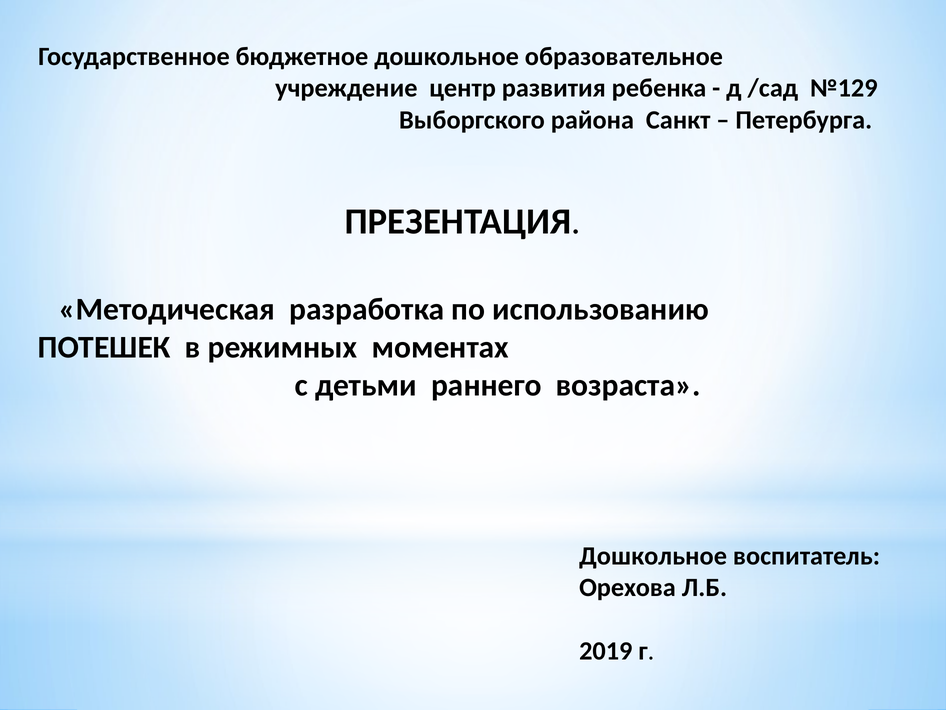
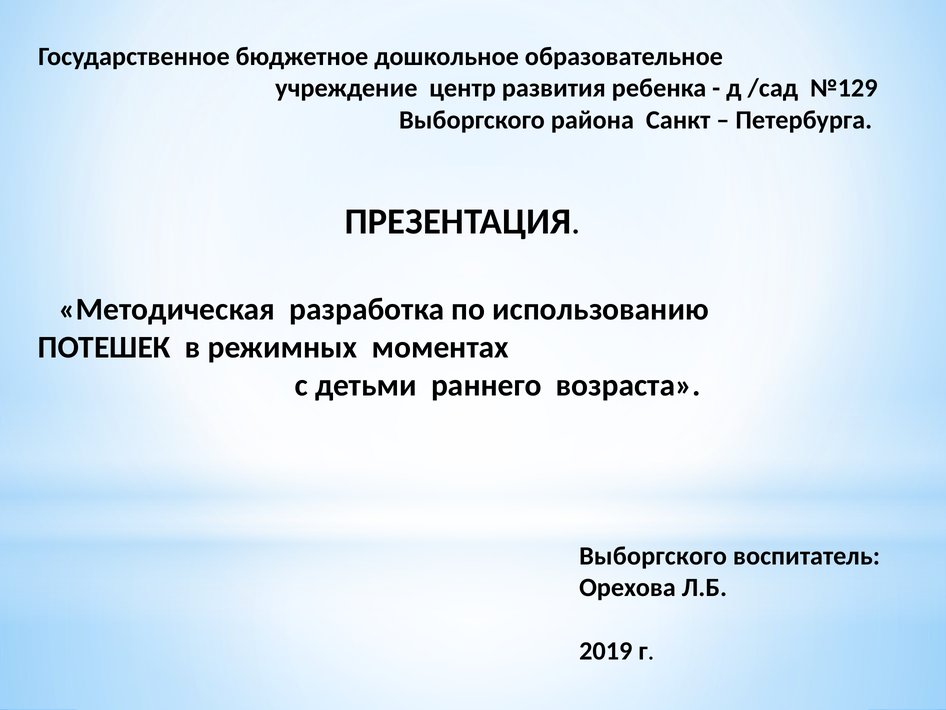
Дошкольное: Дошкольное -> Выборгского (653, 556)
